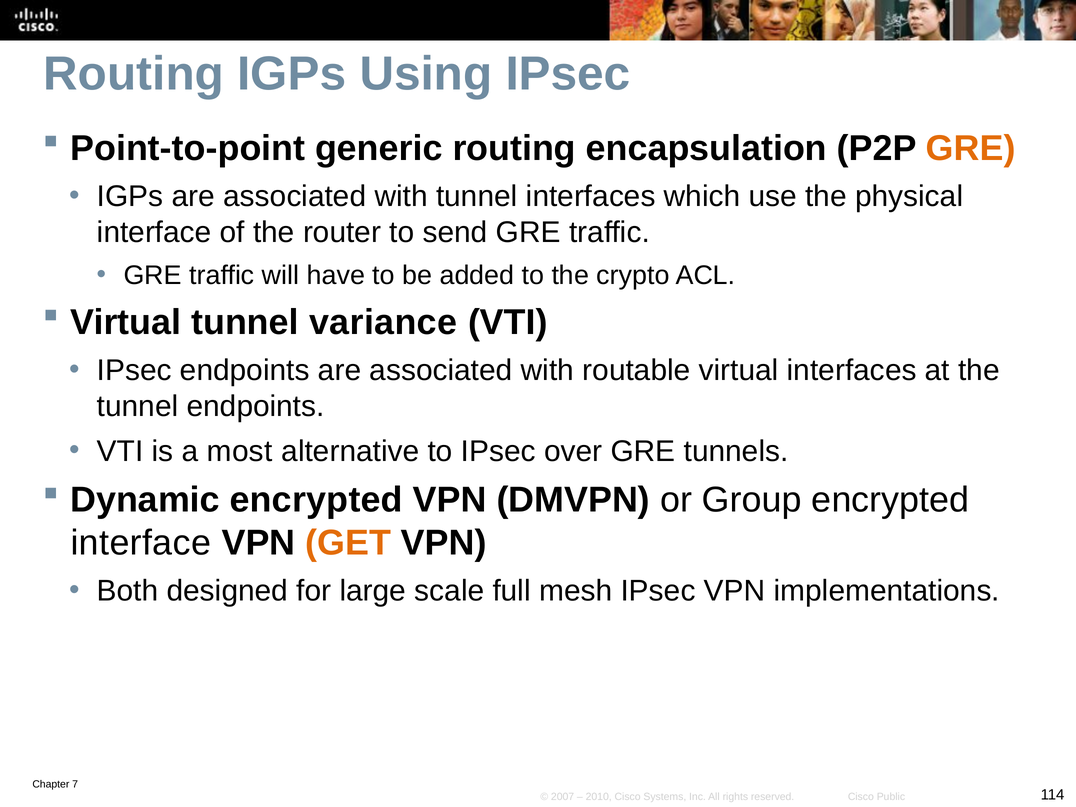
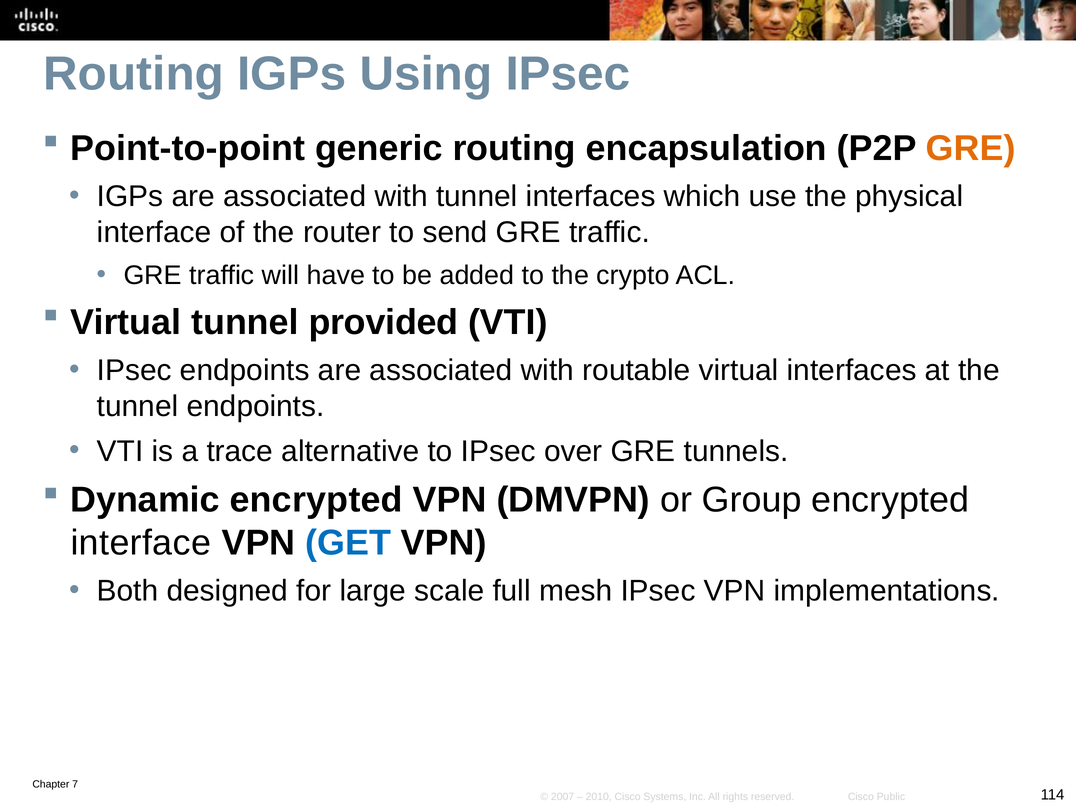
variance: variance -> provided (383, 322)
most: most -> trace (240, 451)
GET colour: orange -> blue (348, 543)
